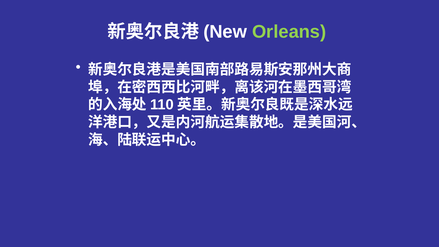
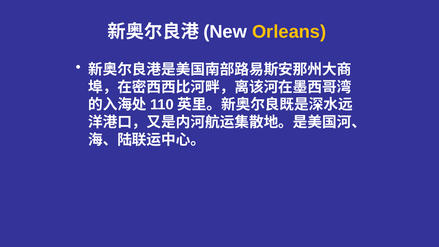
Orleans colour: light green -> yellow (289, 32)
